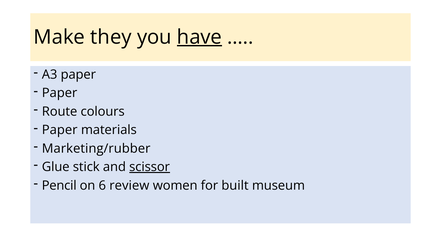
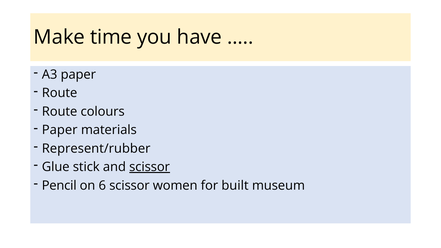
they: they -> time (111, 37)
have underline: present -> none (199, 37)
Paper: Paper -> Route (60, 93)
Marketing/rubber: Marketing/rubber -> Represent/rubber (96, 149)
6 review: review -> scissor (129, 186)
